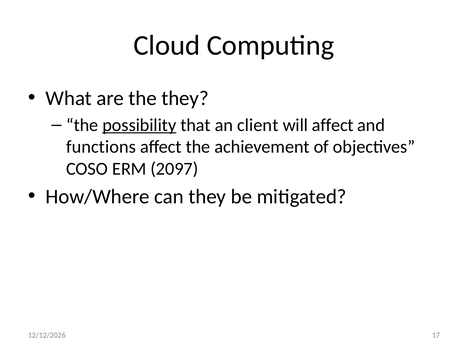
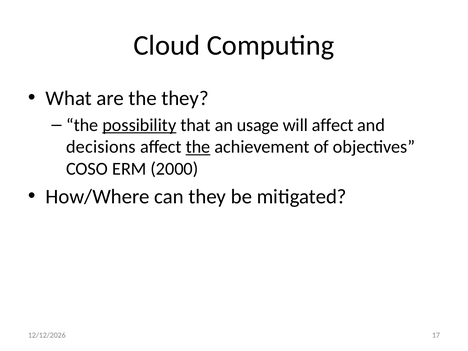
client: client -> usage (258, 125)
functions: functions -> decisions (101, 147)
the underline: none -> present (198, 147)
2097: 2097 -> 2000 (174, 169)
